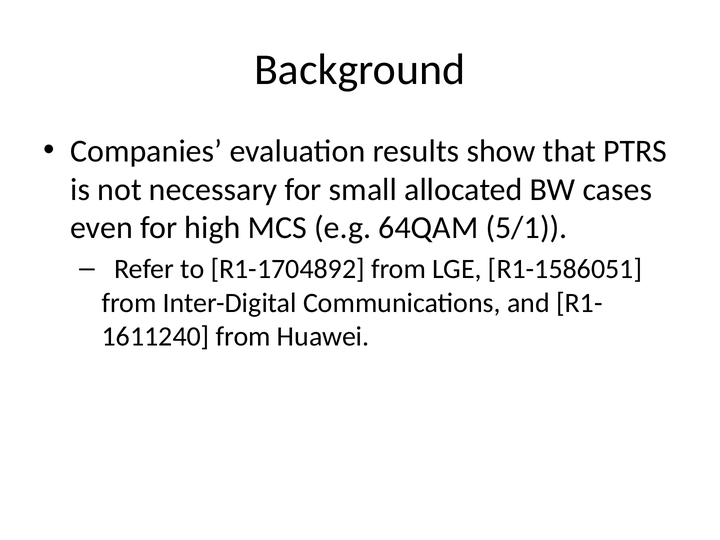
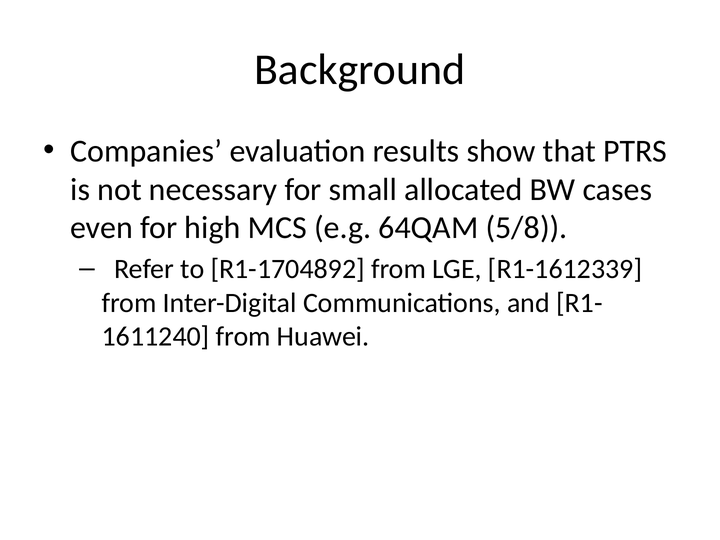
5/1: 5/1 -> 5/8 (527, 228)
R1-1586051: R1-1586051 -> R1-1612339 (565, 269)
